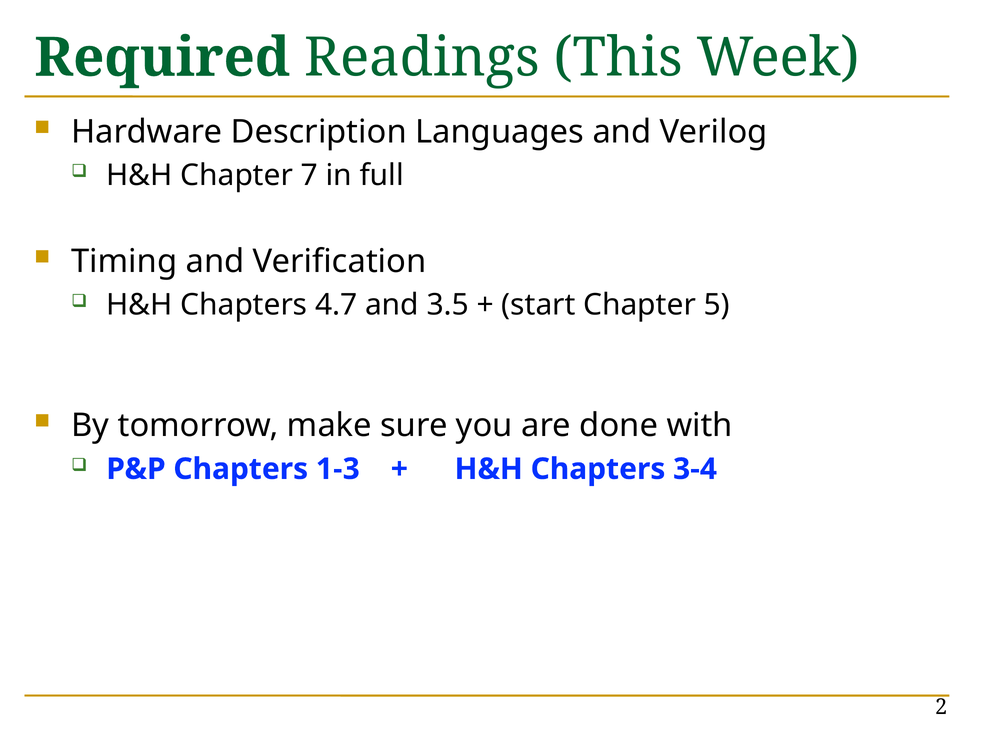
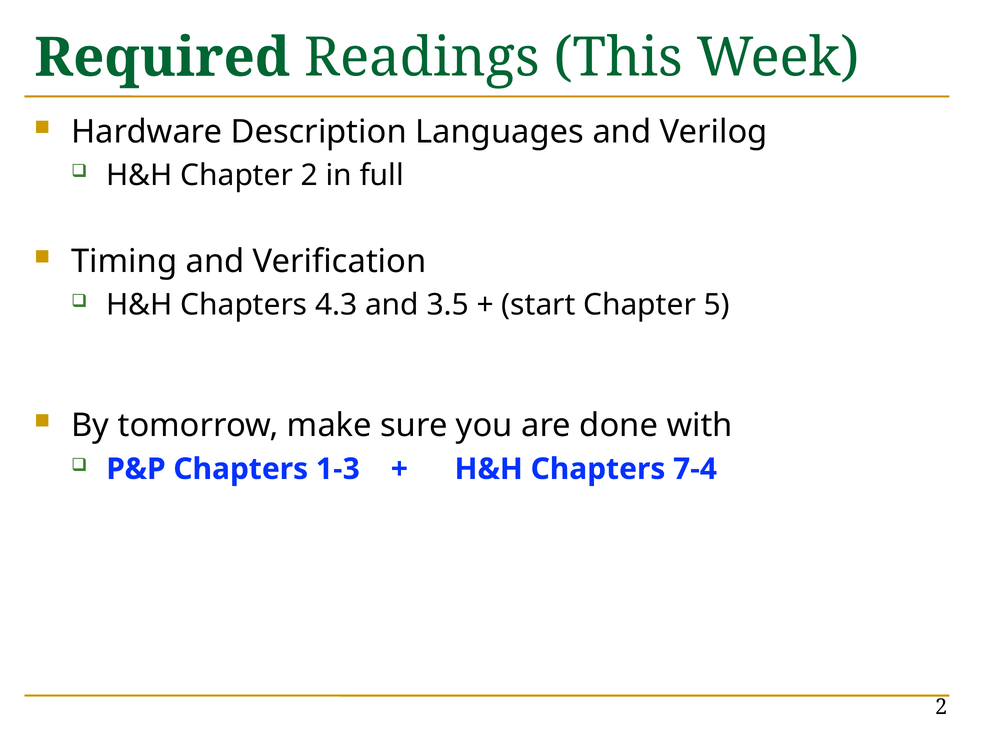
Chapter 7: 7 -> 2 (309, 175)
4.7: 4.7 -> 4.3 (336, 305)
3-4: 3-4 -> 7-4 (695, 469)
